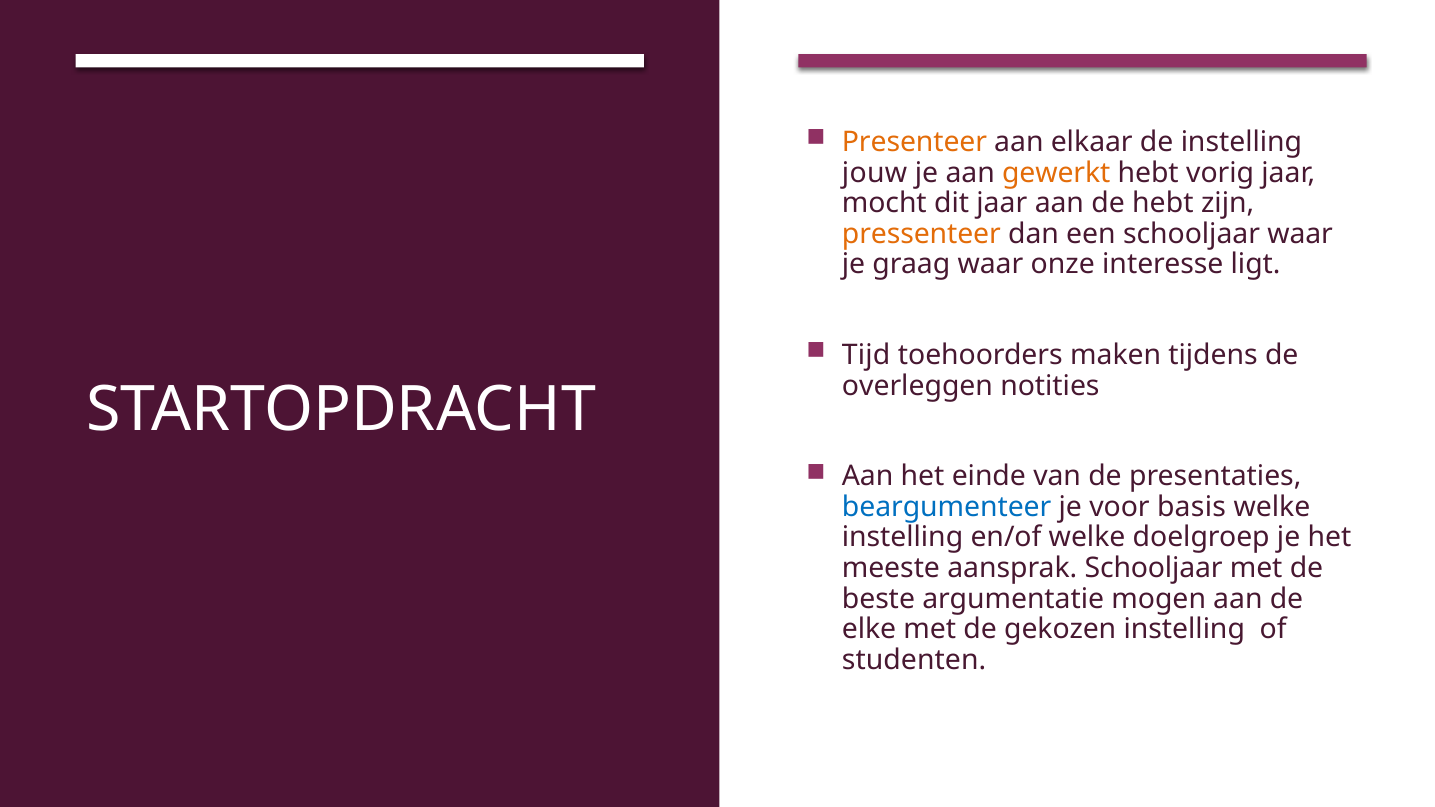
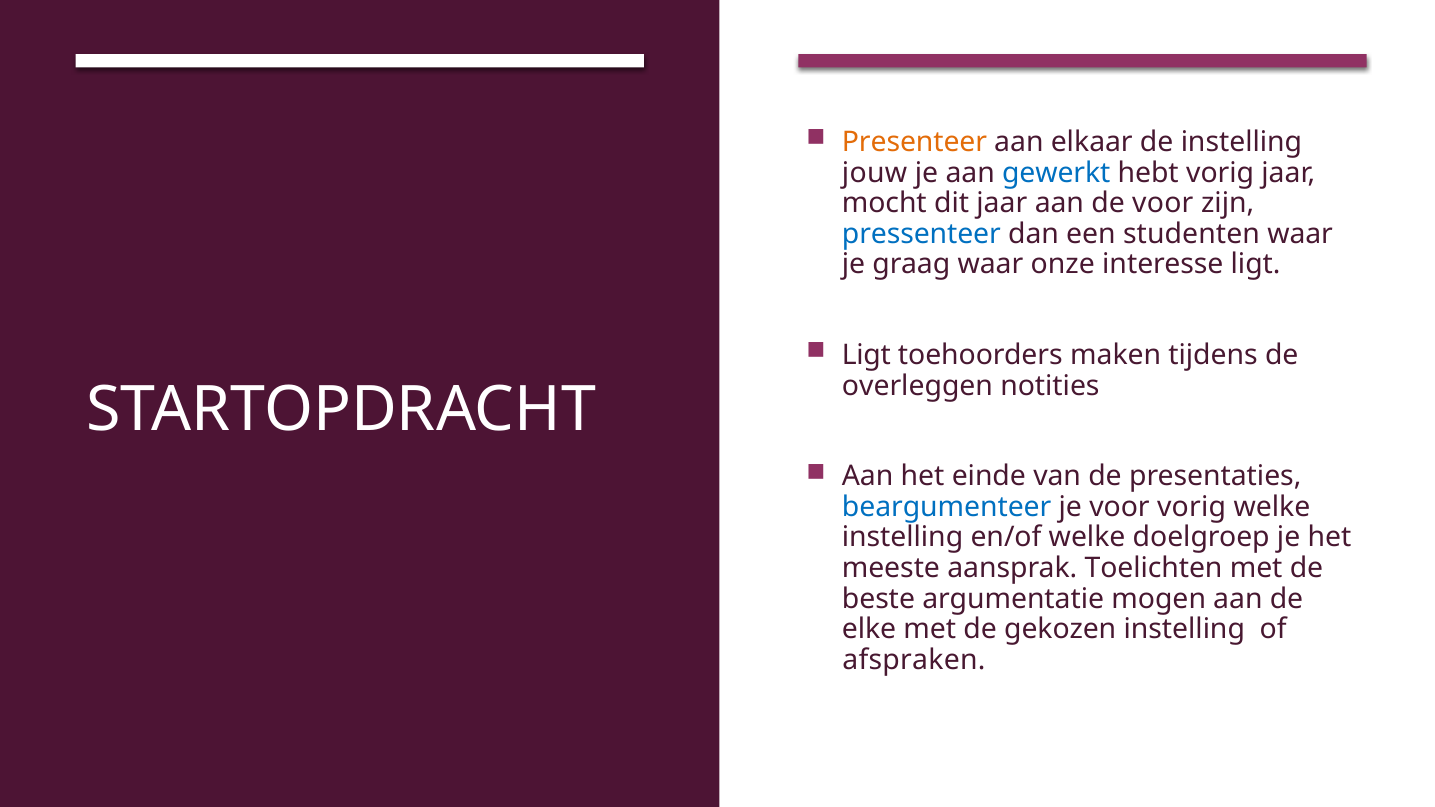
gewerkt colour: orange -> blue (1056, 173)
de hebt: hebt -> voor (1163, 203)
pressenteer colour: orange -> blue (921, 234)
een schooljaar: schooljaar -> studenten (1191, 234)
Tijd: Tijd -> Ligt (866, 355)
voor basis: basis -> vorig (1192, 507)
aansprak Schooljaar: Schooljaar -> Toelichten (1154, 568)
studenten: studenten -> afspraken (914, 660)
